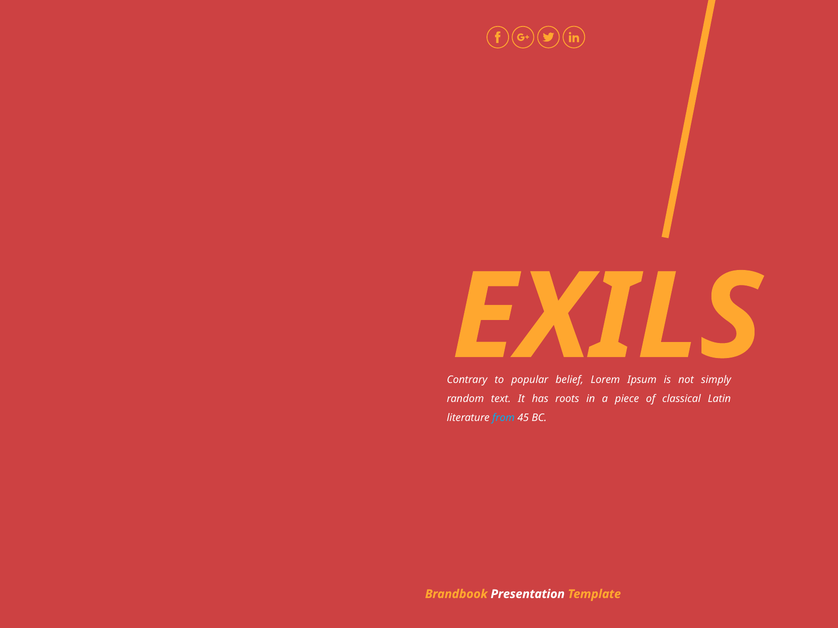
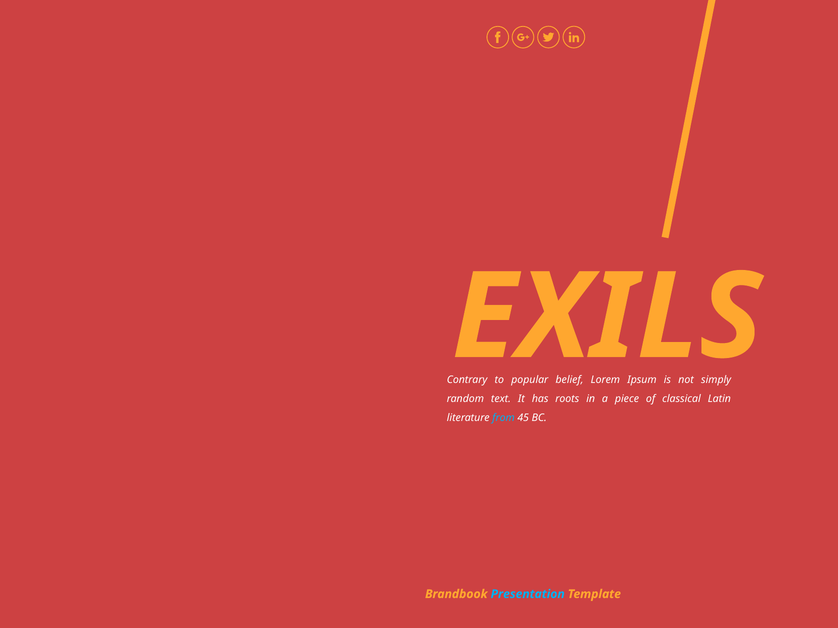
Presentation colour: white -> light blue (528, 595)
